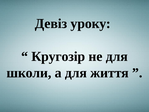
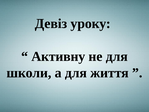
Кругозір: Кругозір -> Активну (58, 56)
